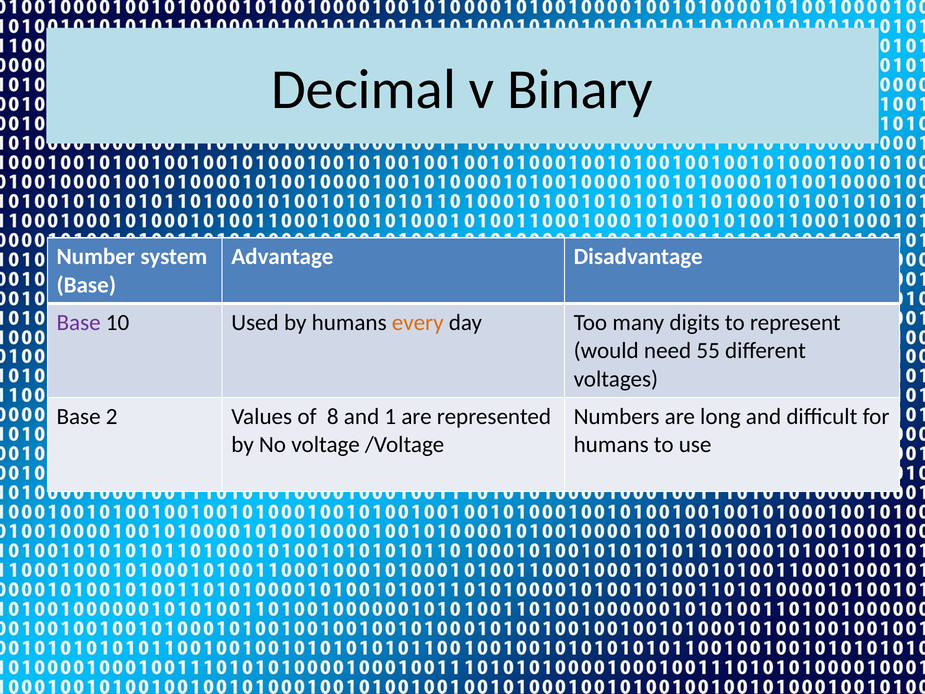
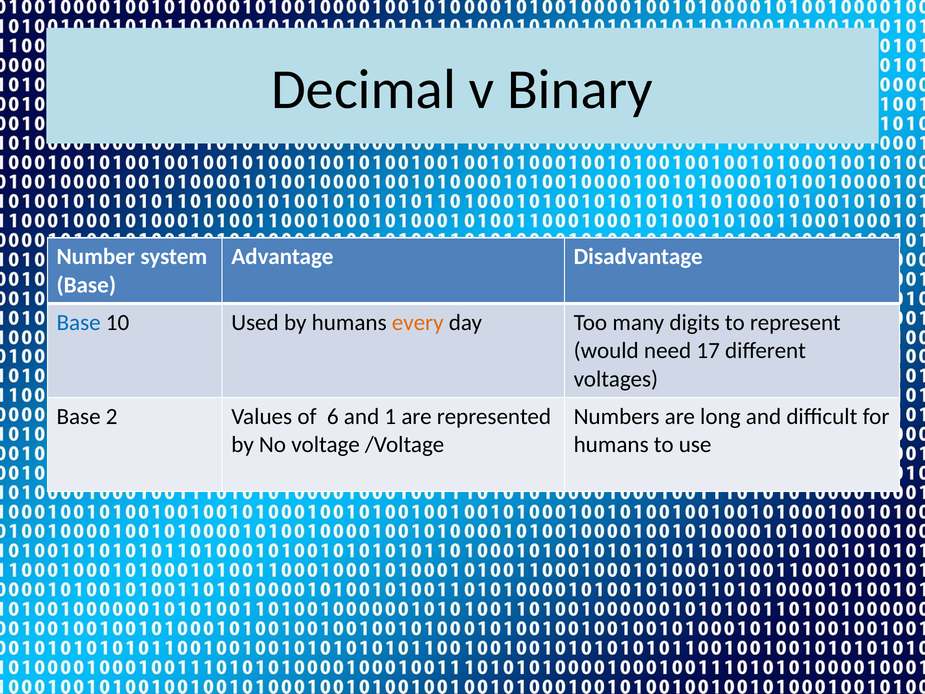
Base colour: purple -> blue (79, 322)
55: 55 -> 17 (708, 351)
8: 8 -> 6 (333, 416)
